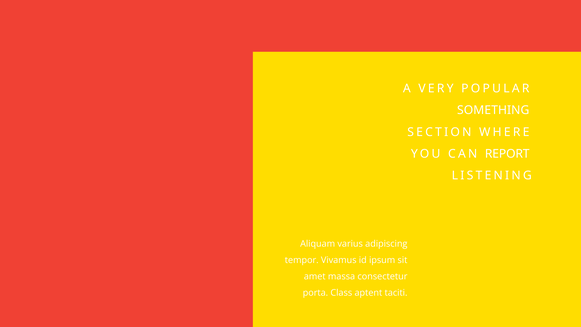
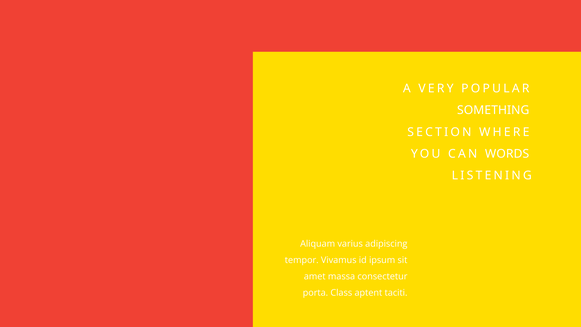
REPORT: REPORT -> WORDS (507, 154)
